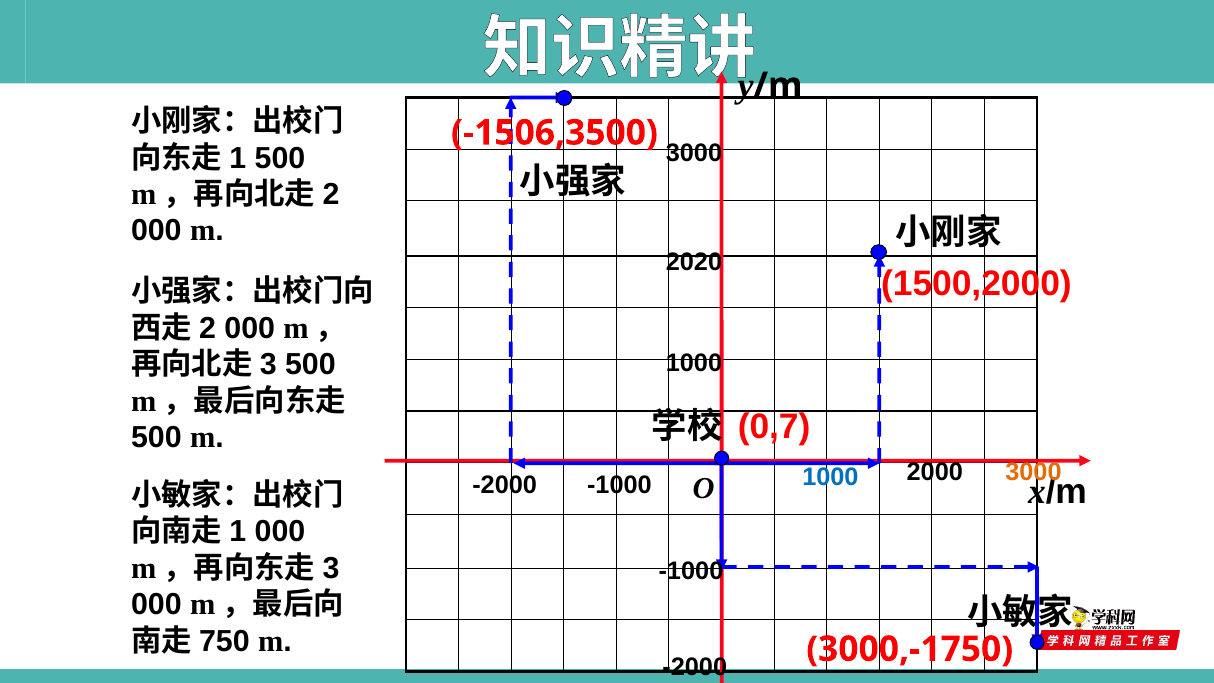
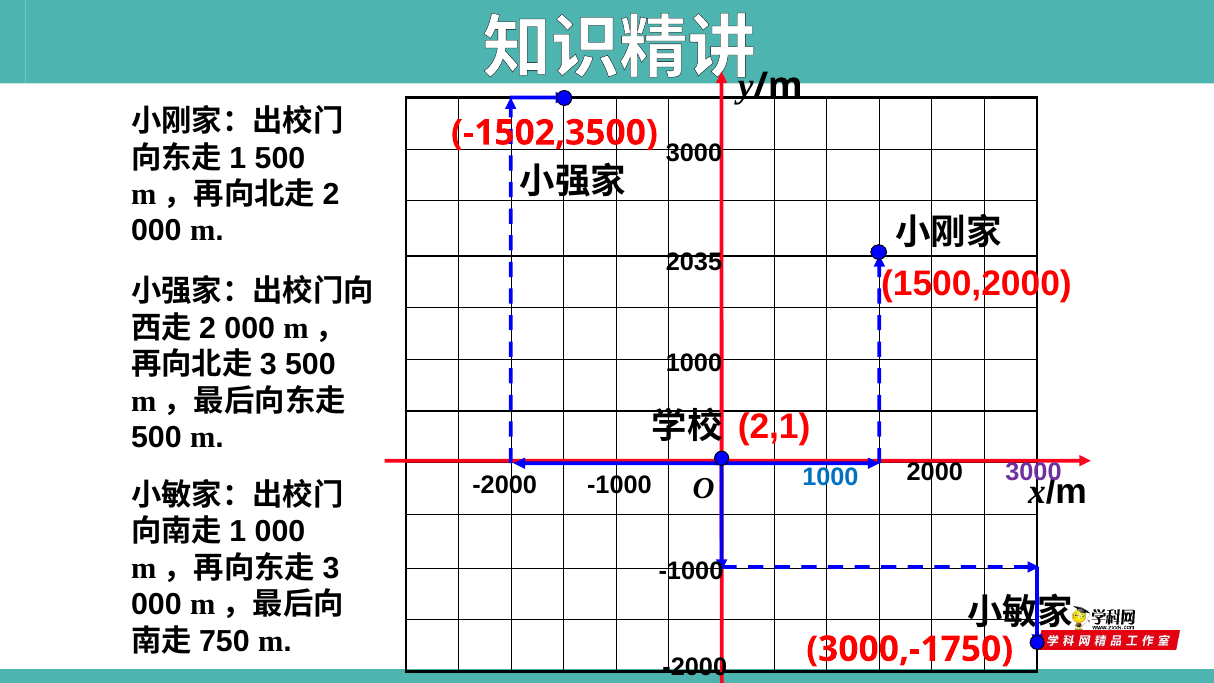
-1506,3500: -1506,3500 -> -1502,3500 (554, 133)
2020: 2020 -> 2035 (694, 262)
0,7: 0,7 -> 2,1 (774, 427)
3000 colour: orange -> purple (1033, 472)
